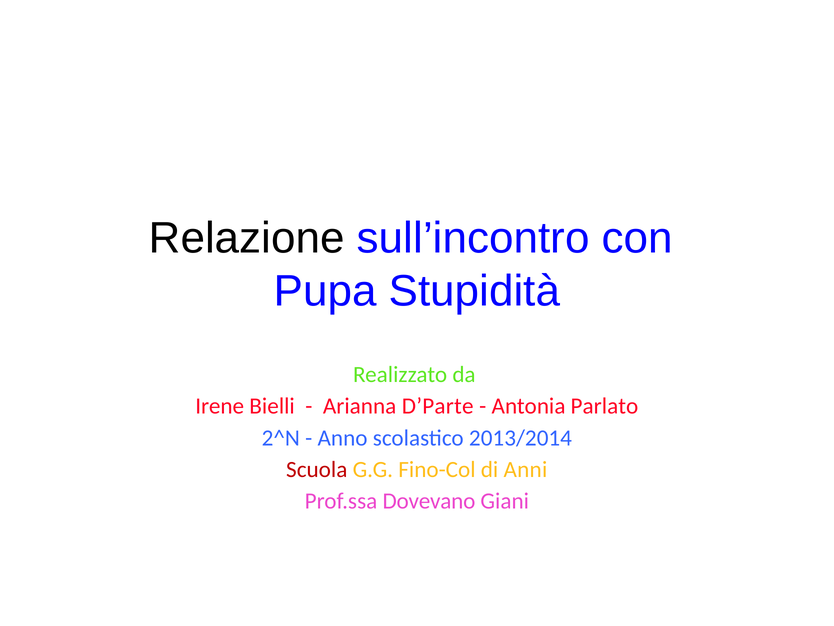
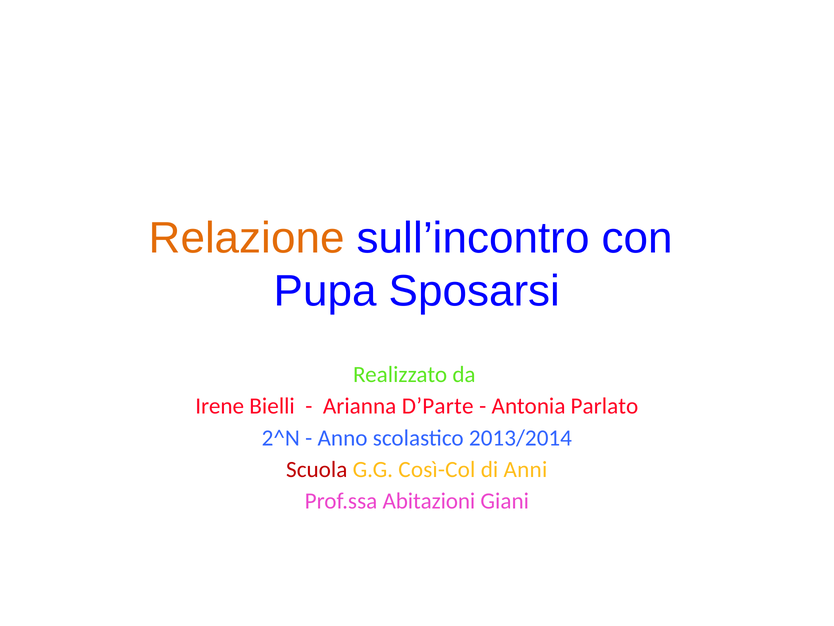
Relazione colour: black -> orange (247, 238)
Stupidità: Stupidità -> Sposarsi (474, 291)
Fino-Col: Fino-Col -> Così-Col (437, 469)
Dovevano: Dovevano -> Abitazioni (429, 501)
